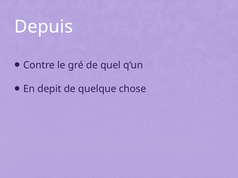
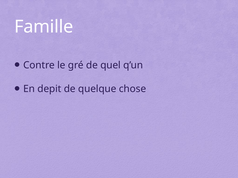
Depuis: Depuis -> Famille (44, 27)
